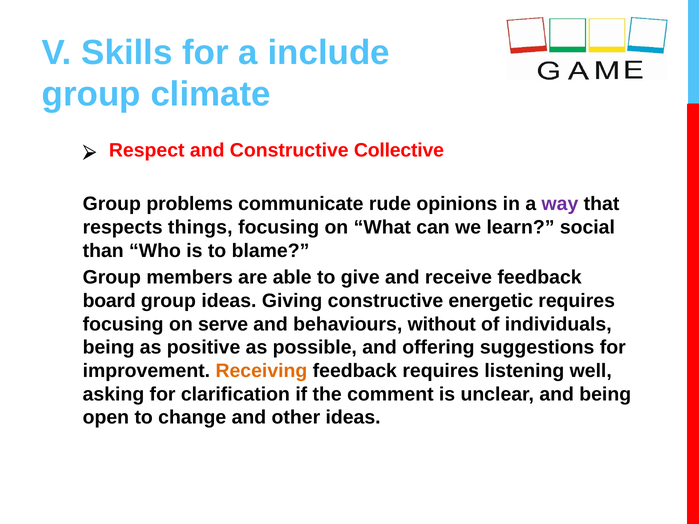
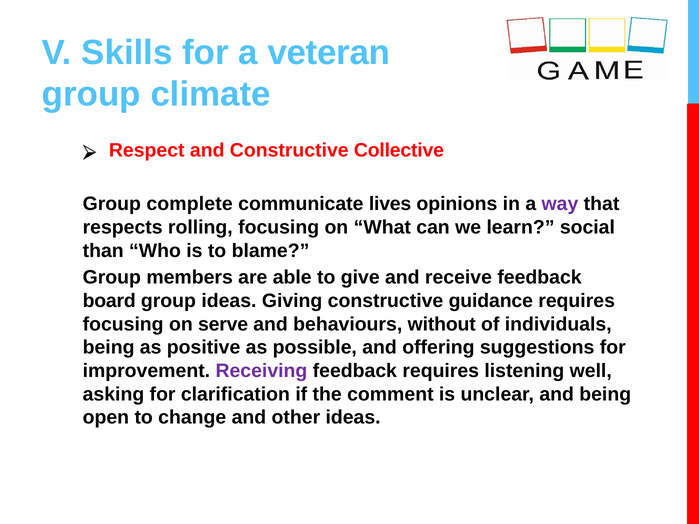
include: include -> veteran (329, 53)
problems: problems -> complete (190, 204)
rude: rude -> lives (390, 204)
things: things -> rolling (200, 228)
energetic: energetic -> guidance (491, 301)
Receiving colour: orange -> purple (261, 371)
